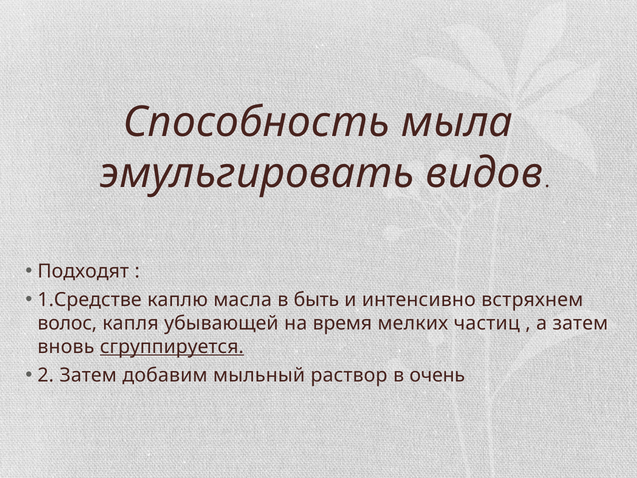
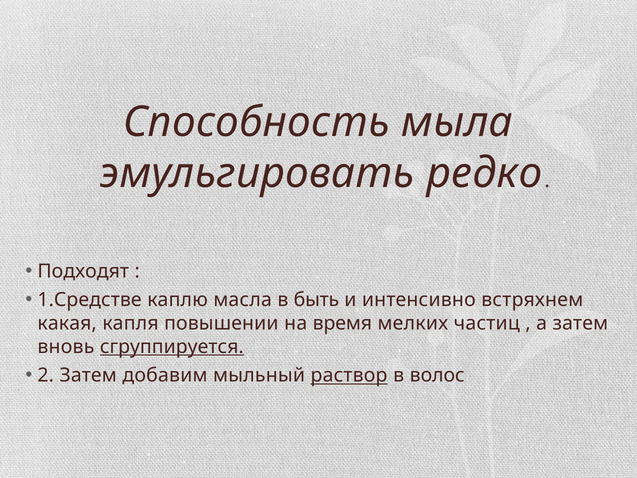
видов: видов -> редко (484, 173)
волос: волос -> какая (67, 323)
убывающей: убывающей -> повышении (221, 323)
раствор underline: none -> present (349, 375)
очень: очень -> волос (437, 375)
